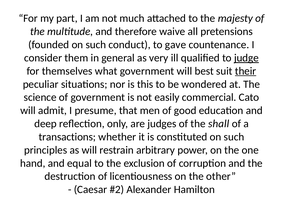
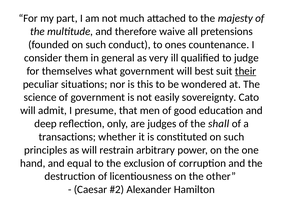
gave: gave -> ones (176, 45)
judge underline: present -> none (246, 58)
commercial: commercial -> sovereignty (209, 97)
